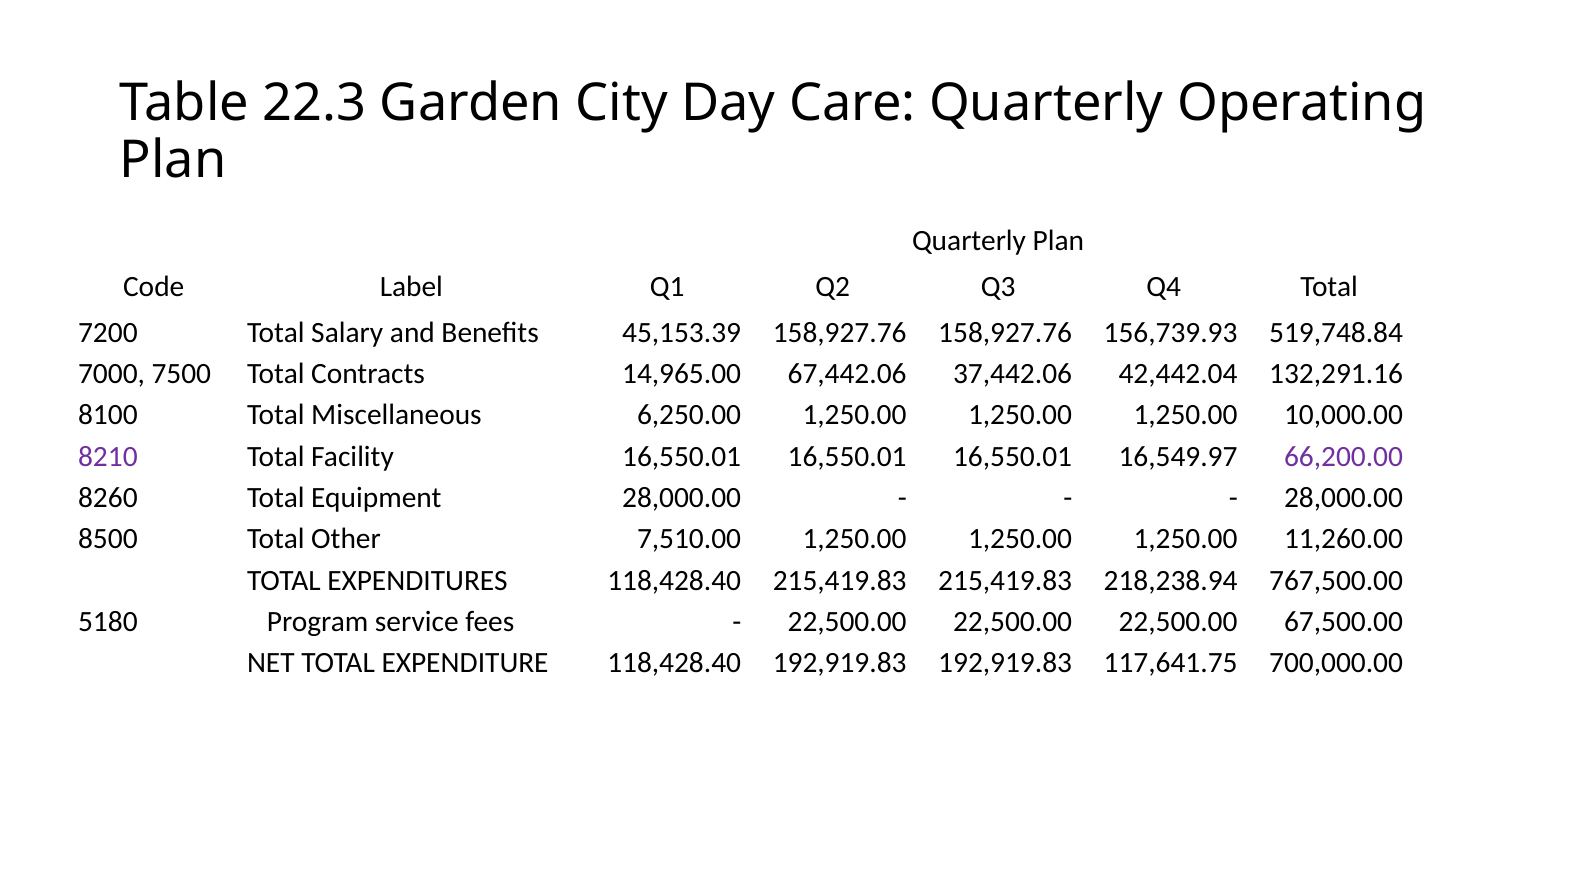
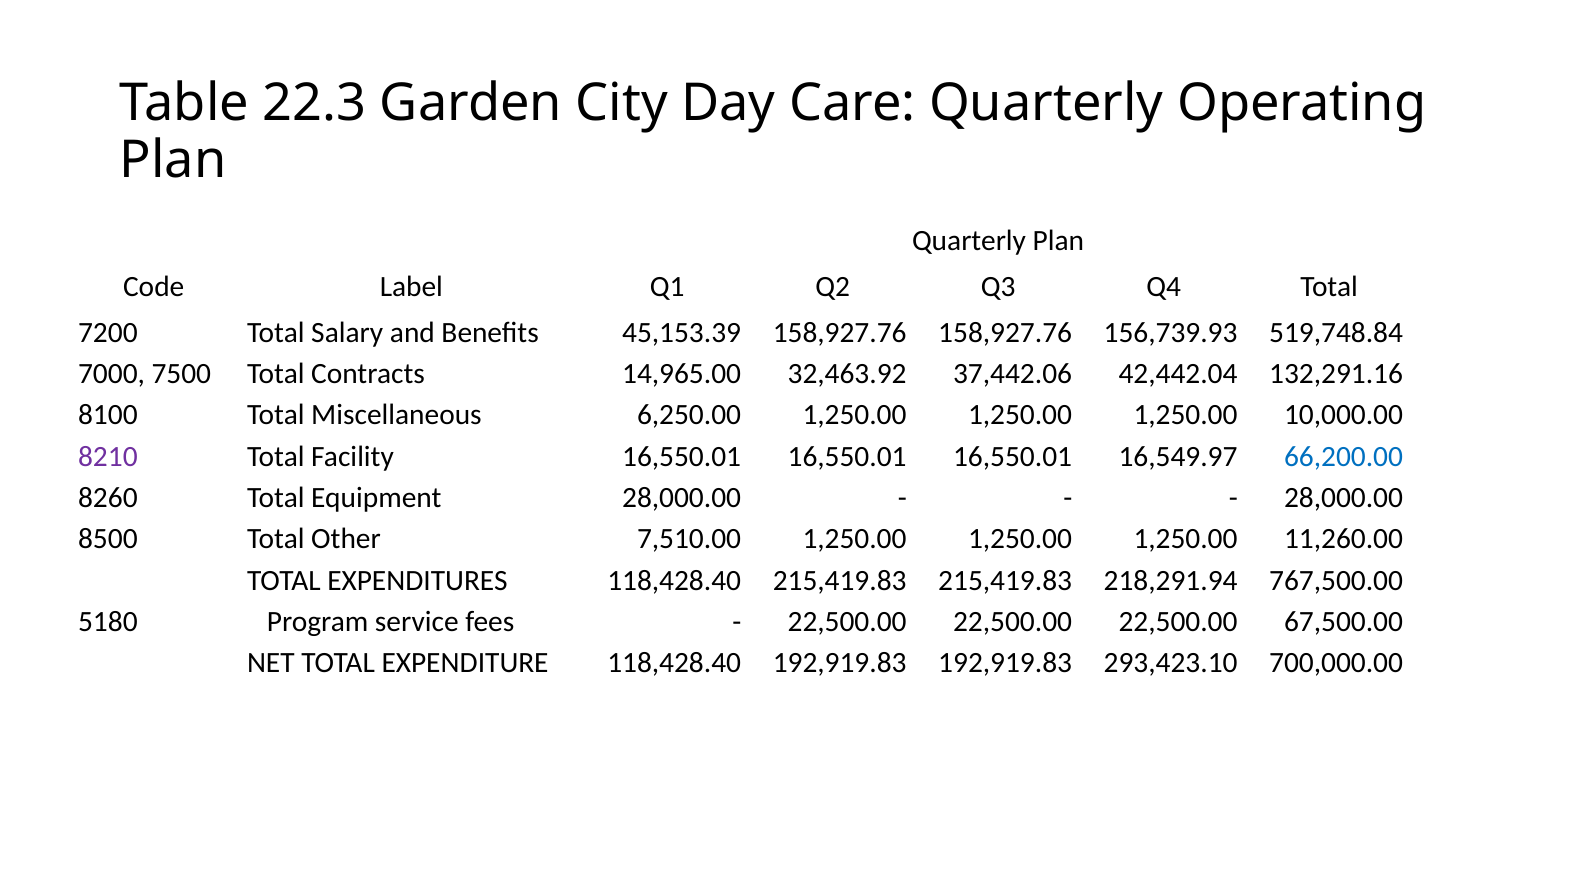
67,442.06: 67,442.06 -> 32,463.92 (847, 374)
66,200.00 colour: purple -> blue (1344, 457)
218,238.94: 218,238.94 -> 218,291.94 (1171, 581)
117,641.75: 117,641.75 -> 293,423.10 (1171, 663)
